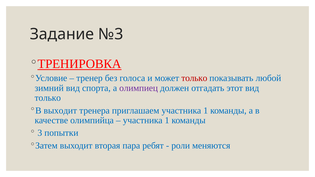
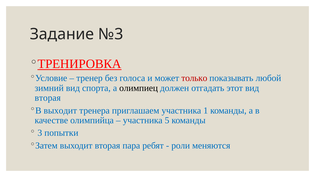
олимпиец colour: purple -> black (139, 88)
только: только -> вторая (48, 98)
1: 1 -> 5 (167, 121)
